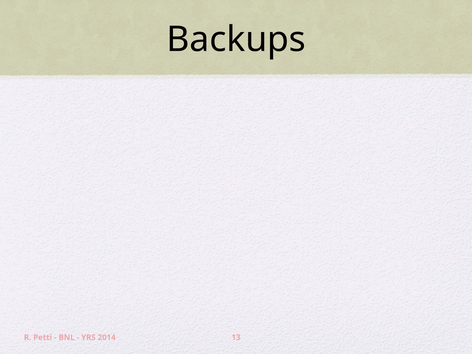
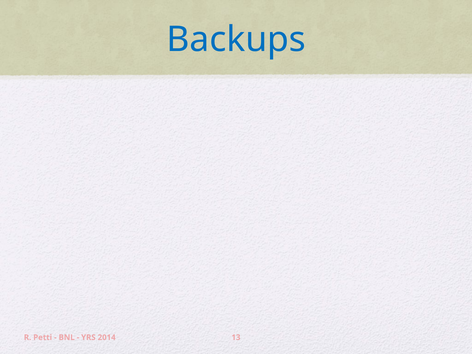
Backups colour: black -> blue (236, 39)
